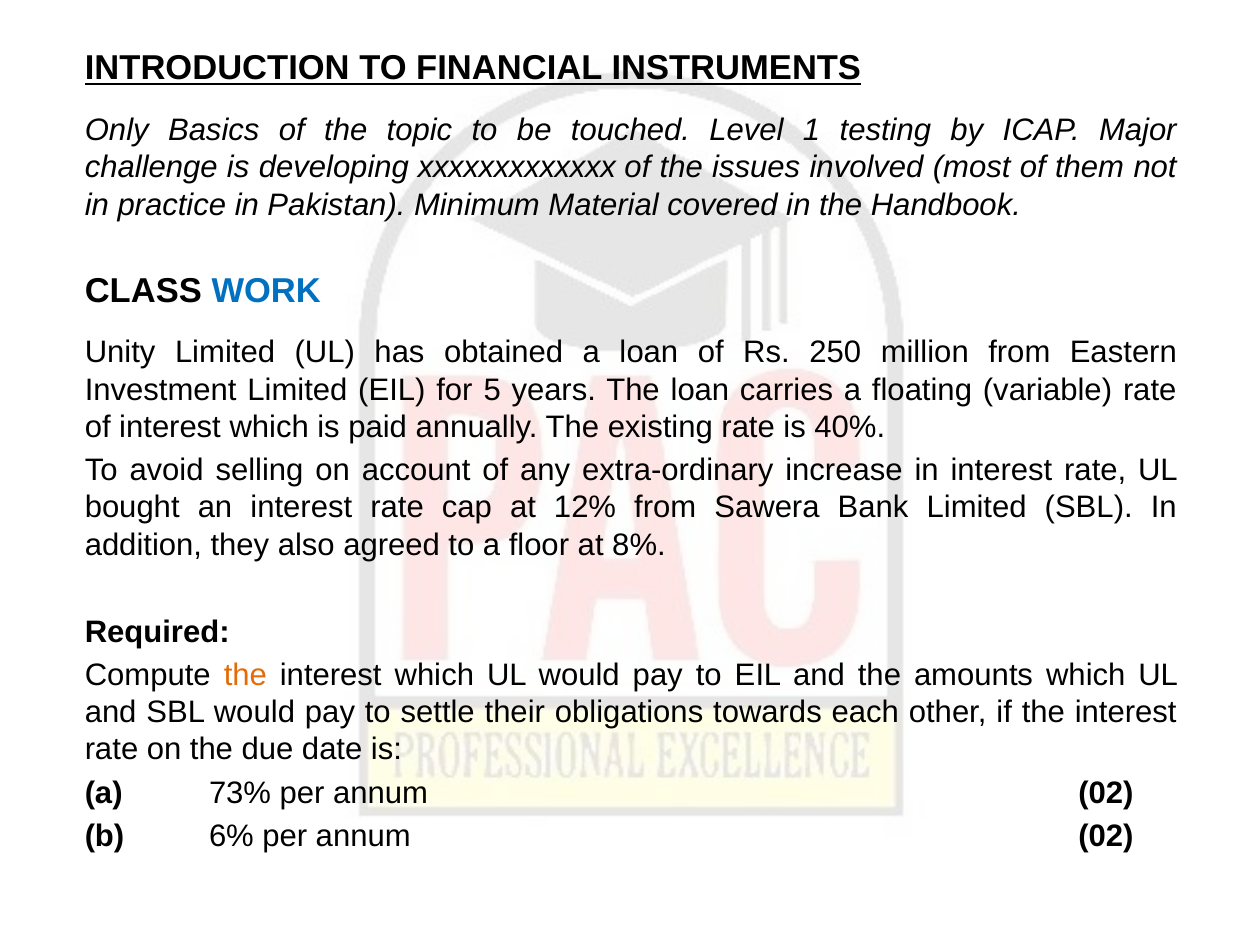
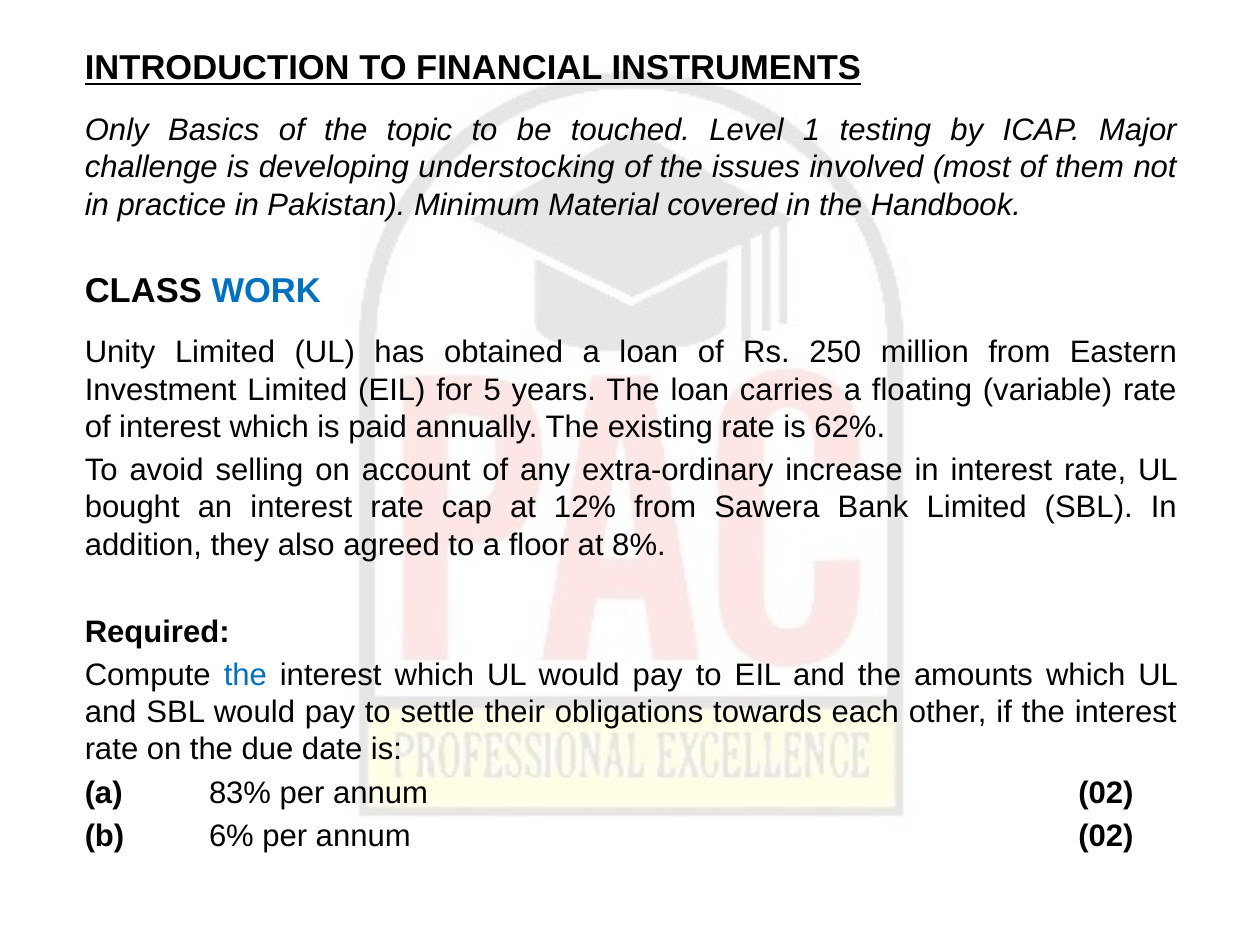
xxxxxxxxxxxxx: xxxxxxxxxxxxx -> understocking (517, 168)
40%: 40% -> 62% (850, 427)
the colour: orange -> blue (245, 676)
73%: 73% -> 83% (240, 794)
